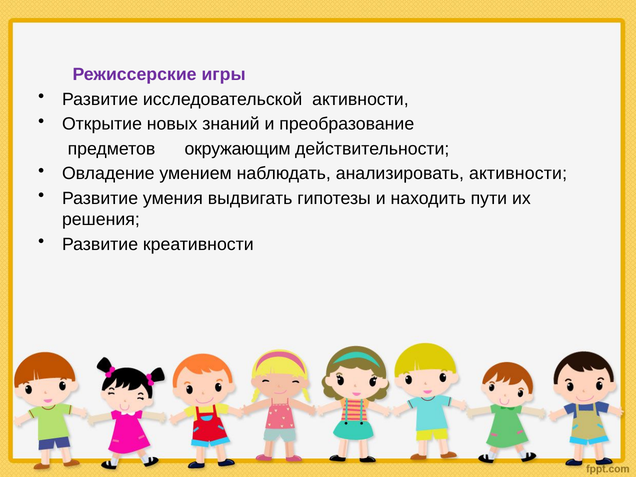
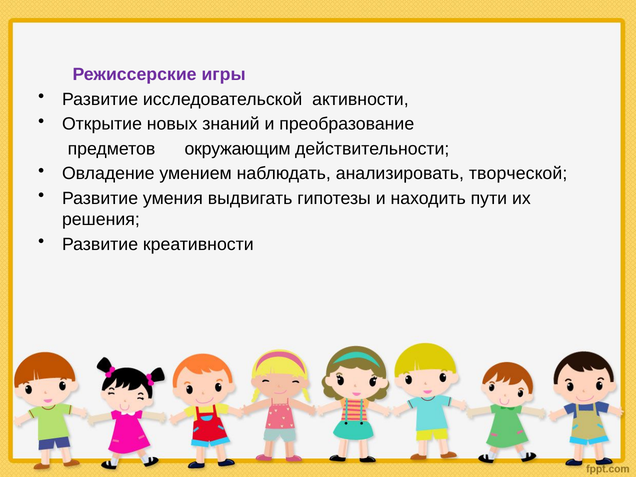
анализировать активности: активности -> творческой (518, 174)
